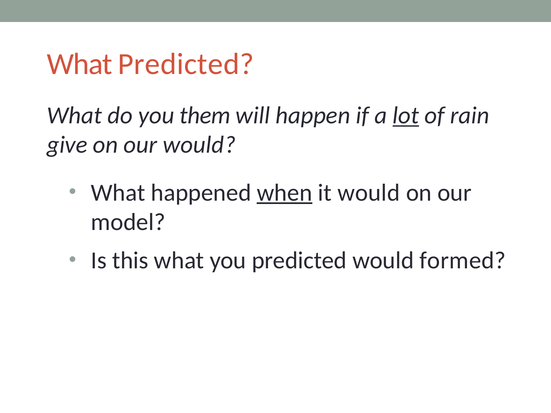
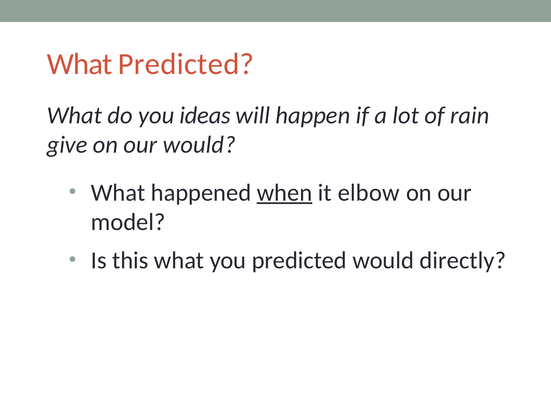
them: them -> ideas (205, 116)
lot underline: present -> none (406, 116)
it would: would -> elbow (369, 193)
formed: formed -> directly (463, 261)
